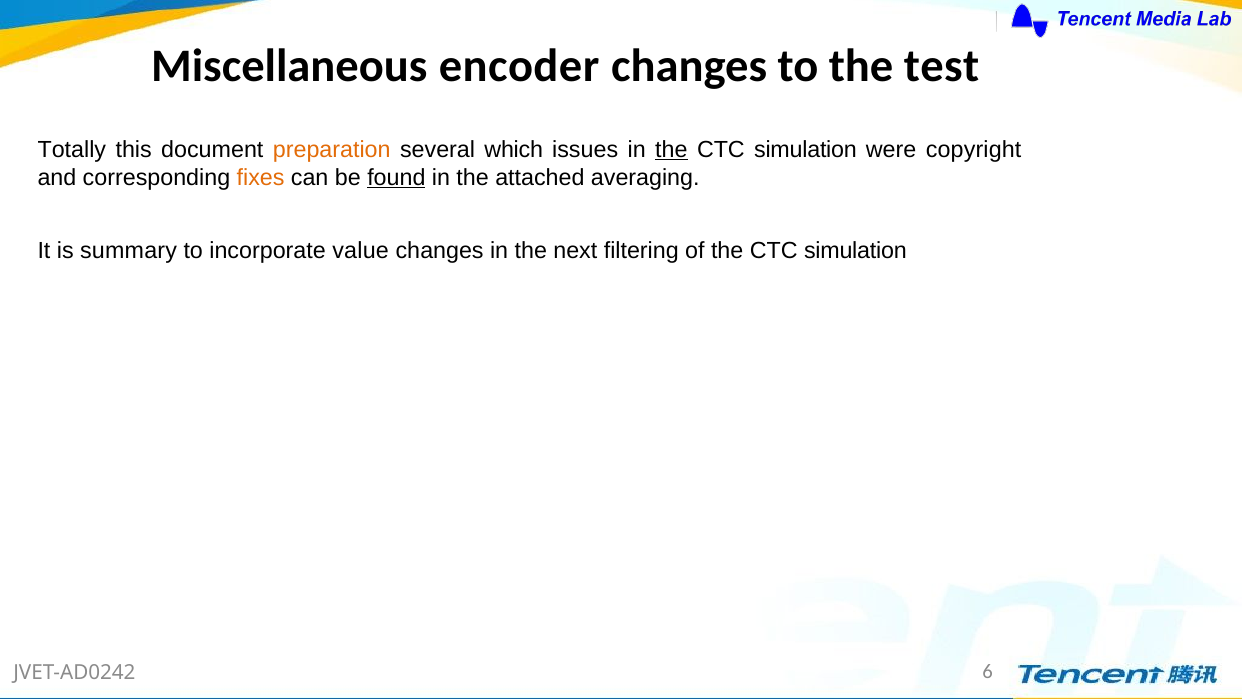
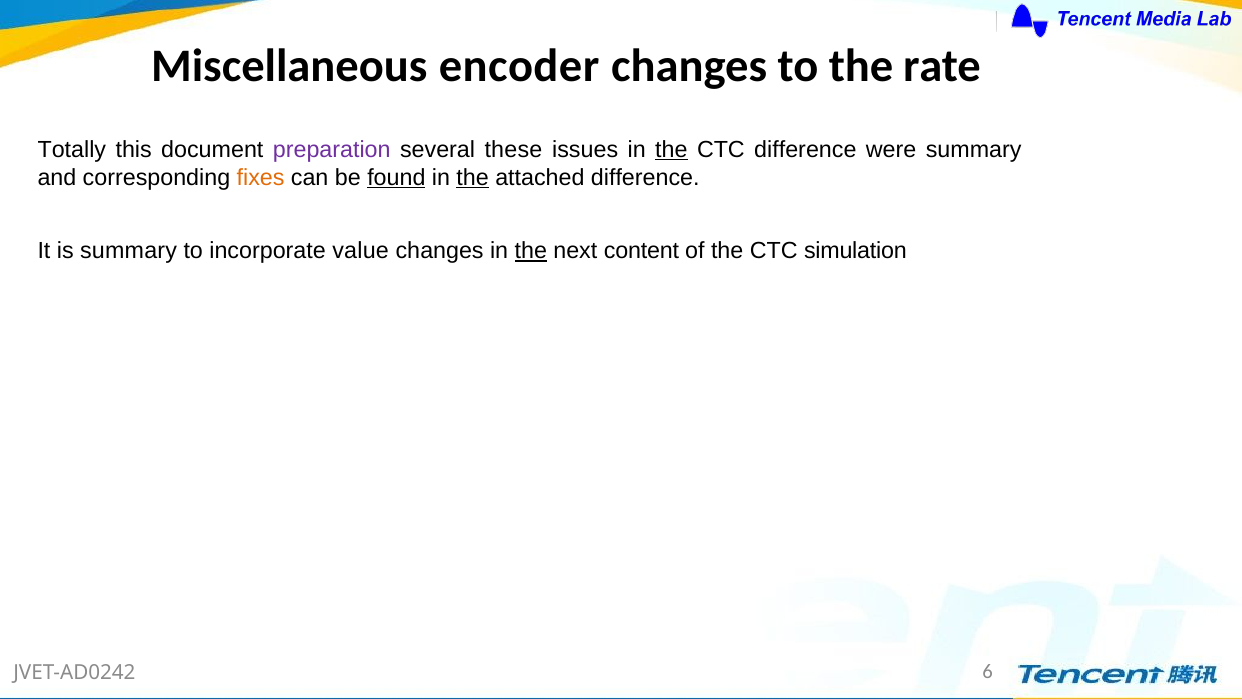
test: test -> rate (942, 66)
preparation colour: orange -> purple (332, 149)
which: which -> these (513, 149)
simulation: simulation -> difference (805, 149)
were copyright: copyright -> summary (974, 149)
the underline: none -> present (473, 177)
attached averaging: averaging -> difference (645, 177)
the underline: none -> present (531, 251)
filtering: filtering -> content (641, 251)
